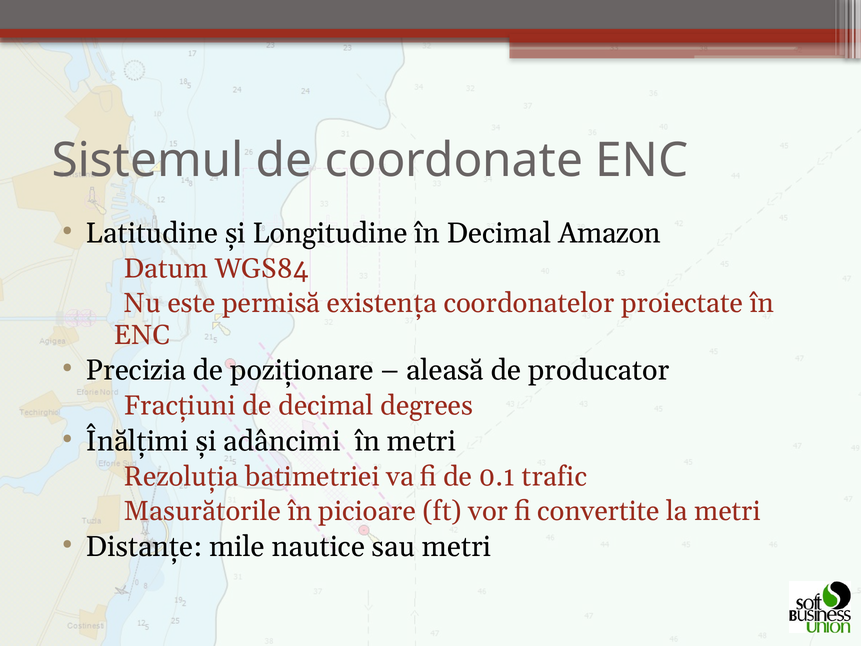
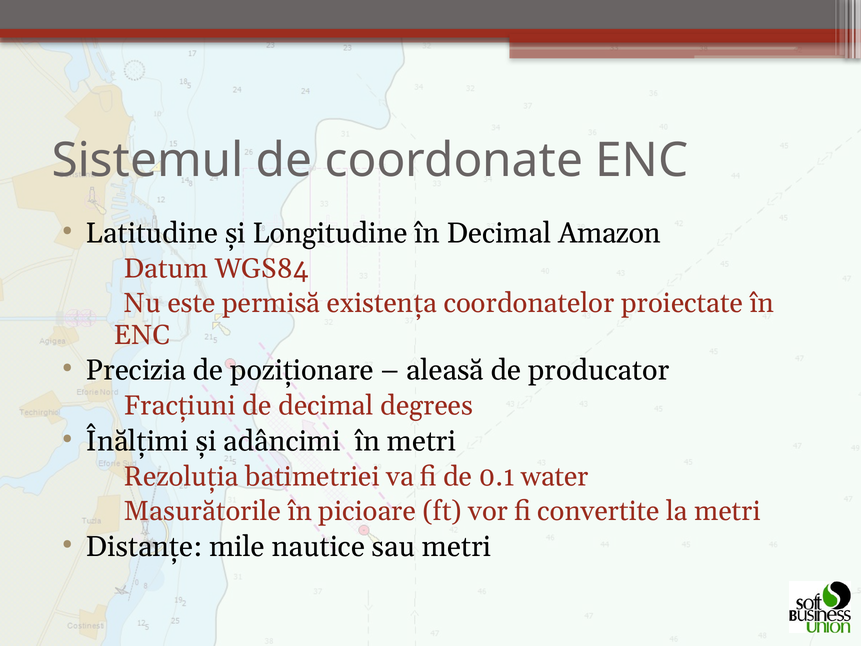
trafic: trafic -> water (555, 476)
